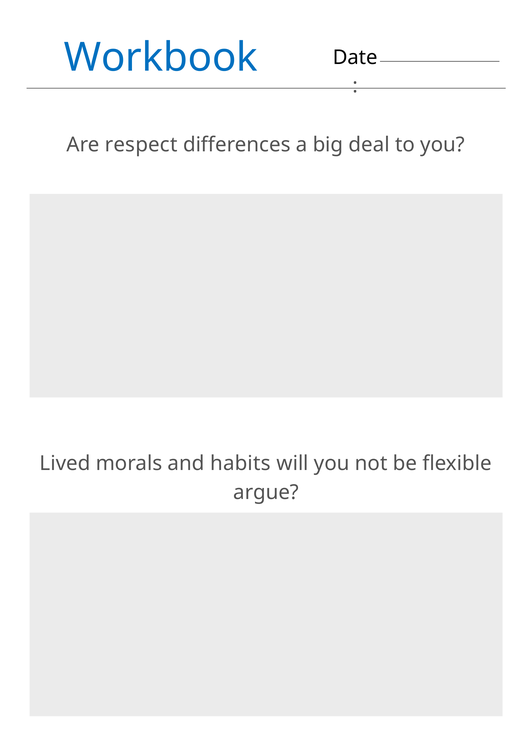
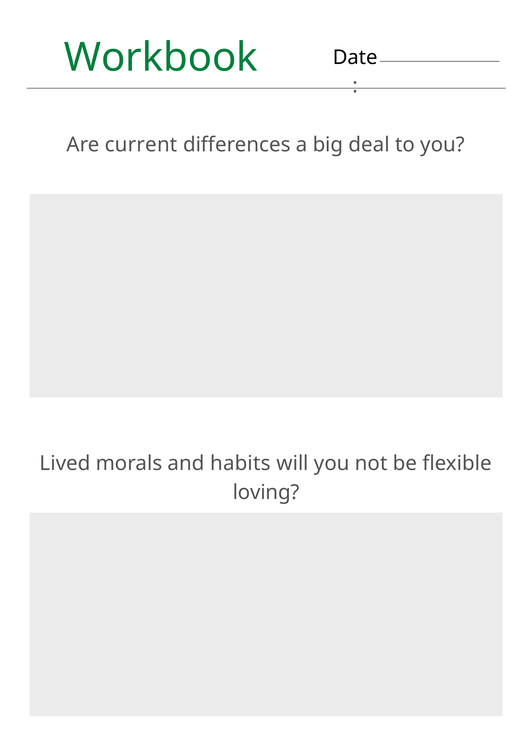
Workbook colour: blue -> green (161, 58)
respect: respect -> current (141, 145)
argue: argue -> loving (266, 492)
